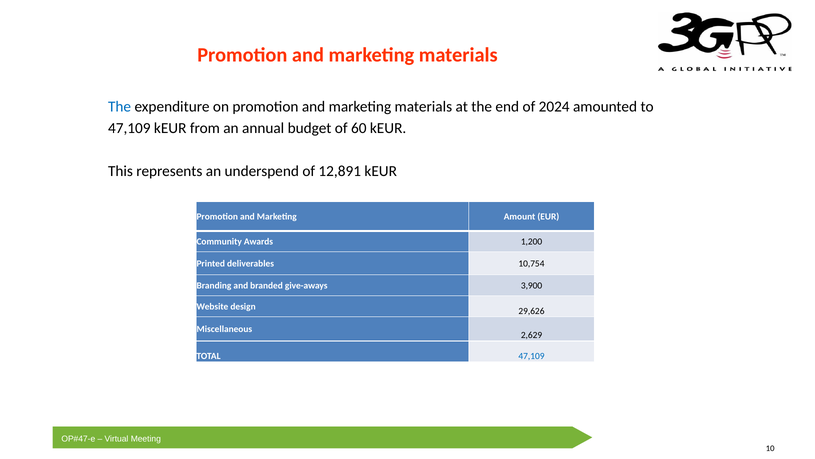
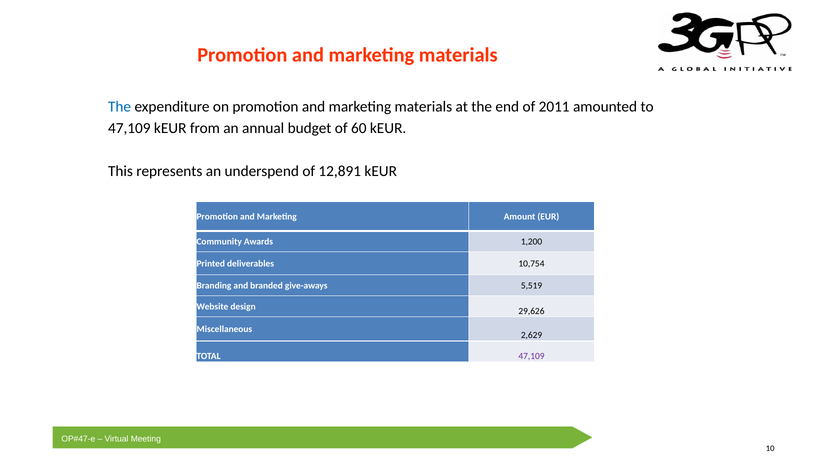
2024: 2024 -> 2011 (554, 107)
3,900: 3,900 -> 5,519 (532, 285)
47,109 colour: blue -> purple (531, 356)
